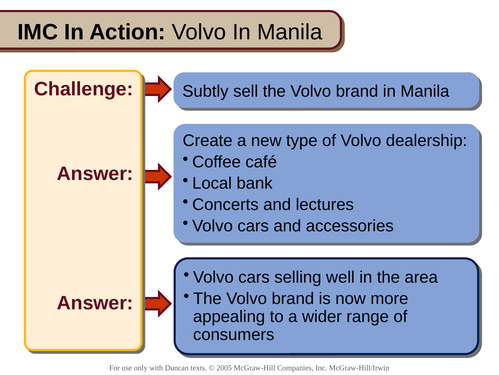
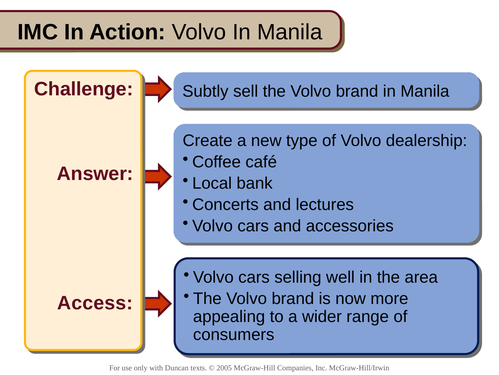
Answer: Answer -> Access (95, 302)
